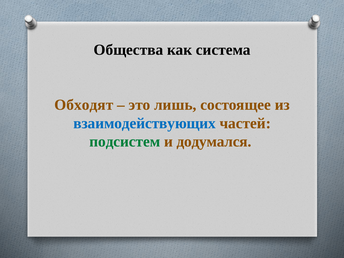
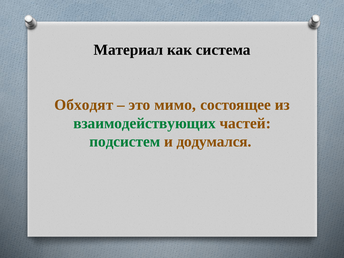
Общества: Общества -> Материал (128, 50)
лишь: лишь -> мимо (175, 105)
взаимодействующих colour: blue -> green (145, 123)
